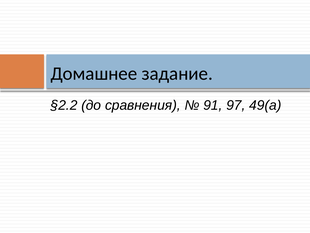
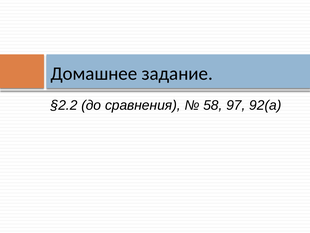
91: 91 -> 58 (213, 105)
49(а: 49(а -> 92(а (265, 105)
